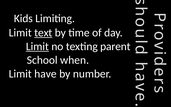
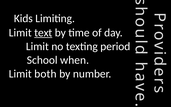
Limit underline: present -> none (37, 46)
parent: parent -> period (115, 46)
have: have -> both (45, 74)
